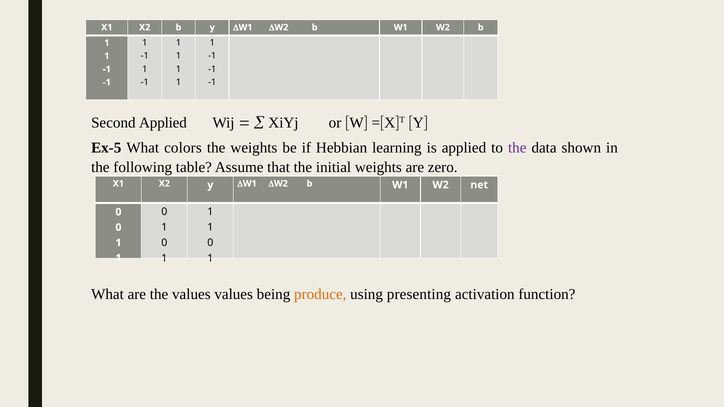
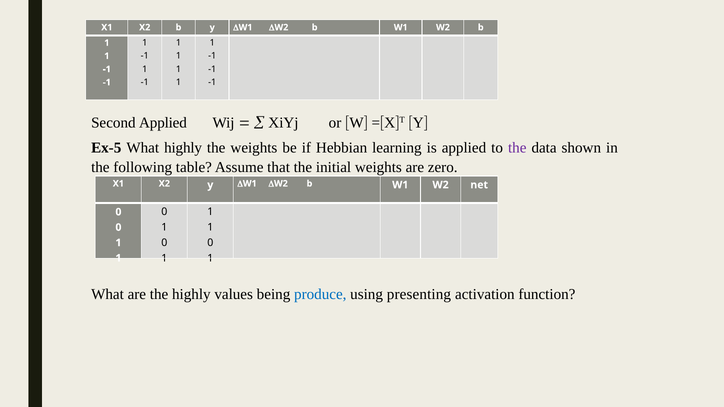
What colors: colors -> highly (183, 148)
the values: values -> highly (191, 294)
produce colour: orange -> blue (320, 294)
